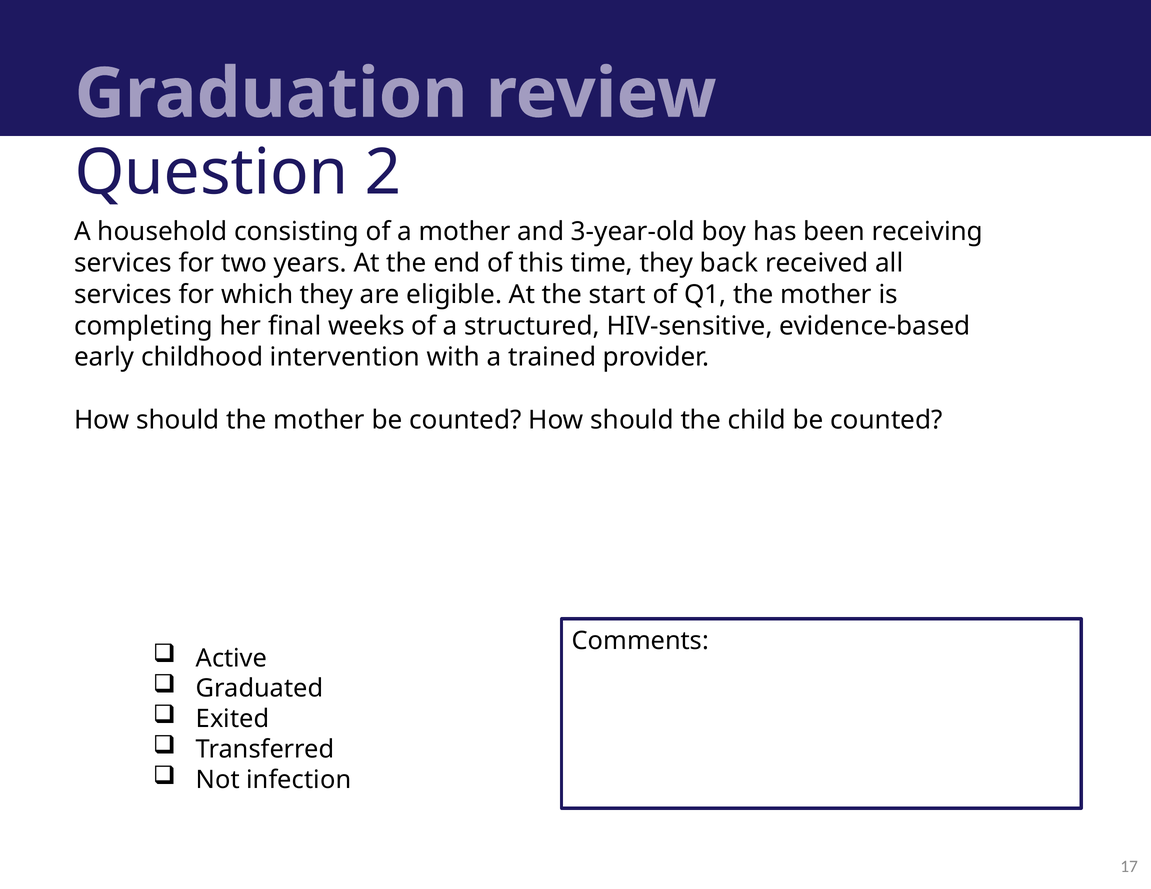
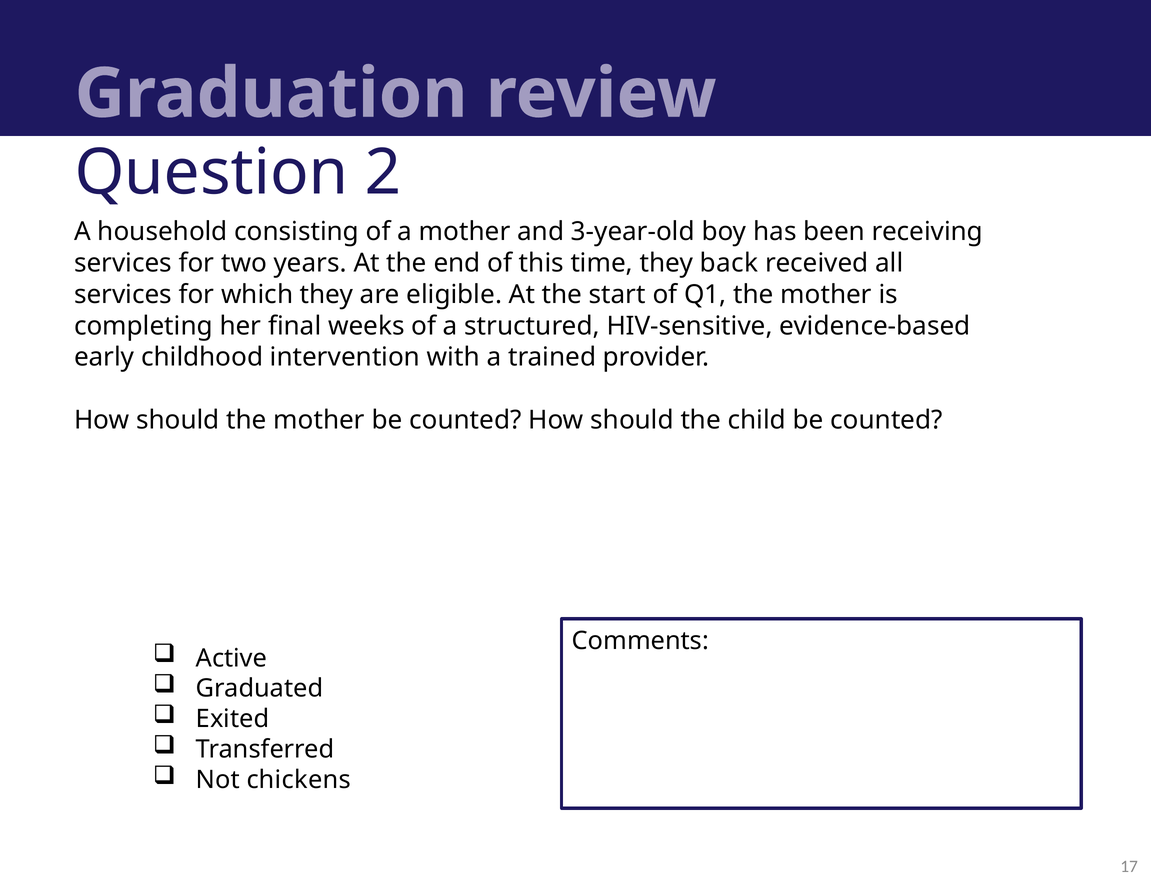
infection: infection -> chickens (299, 780)
